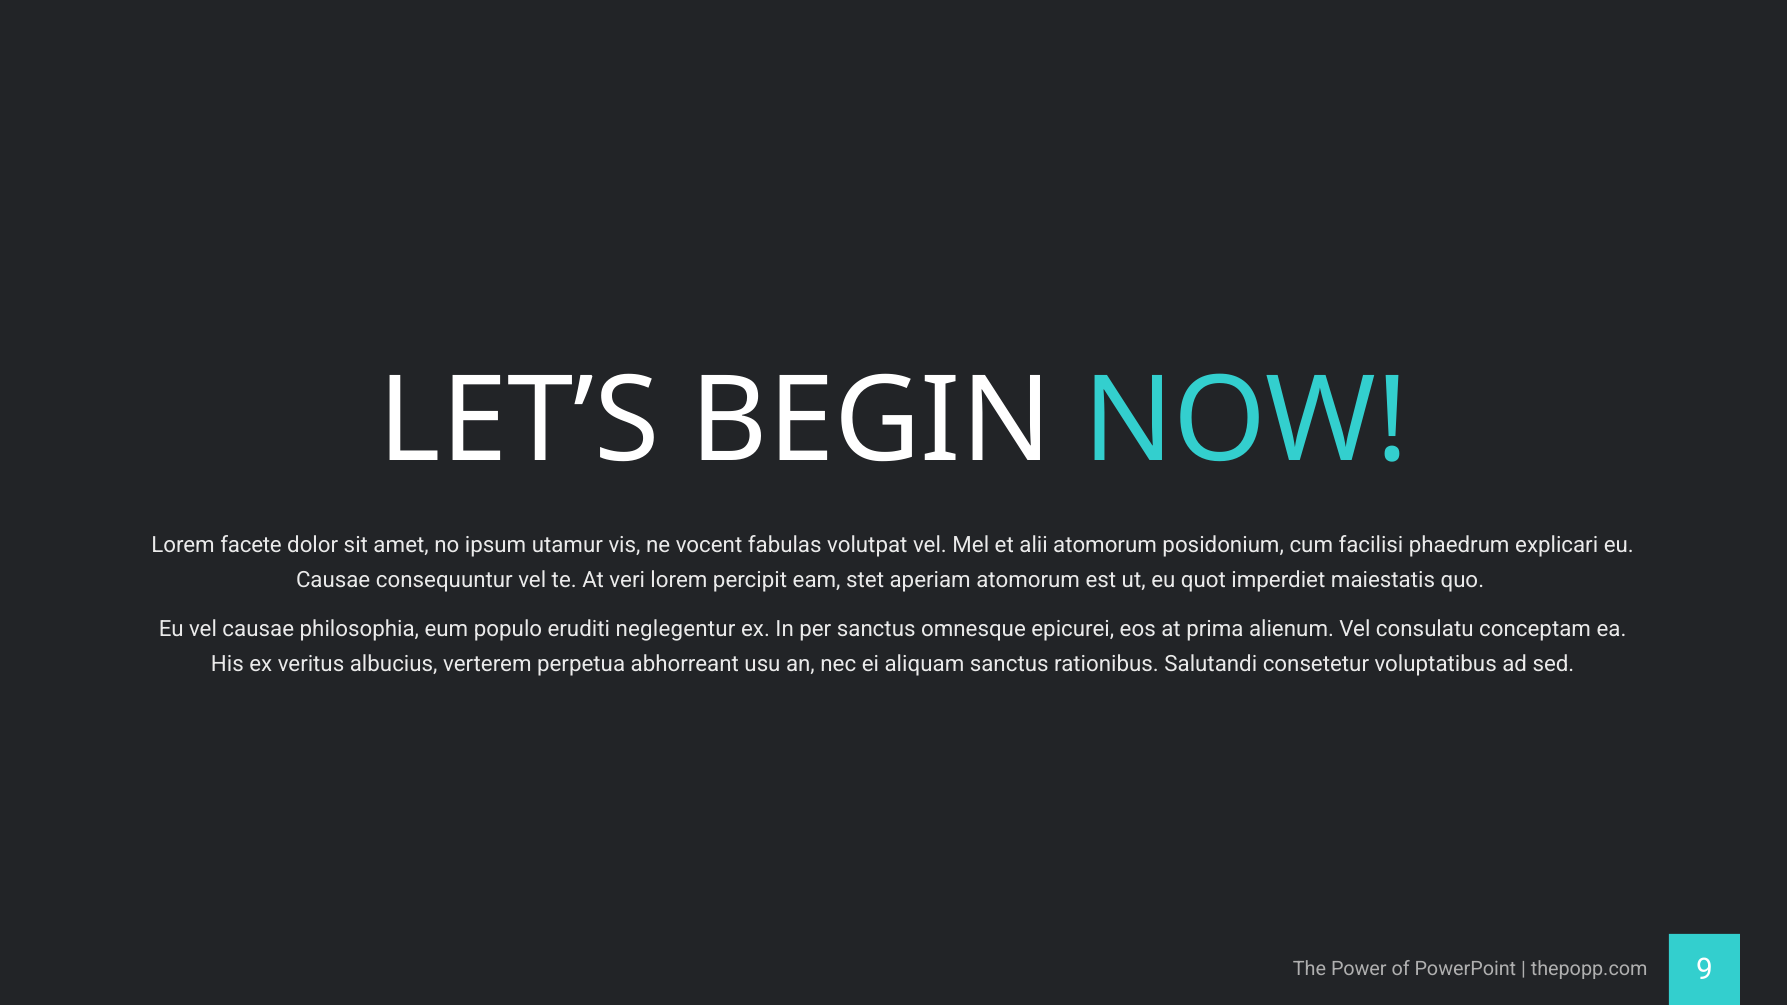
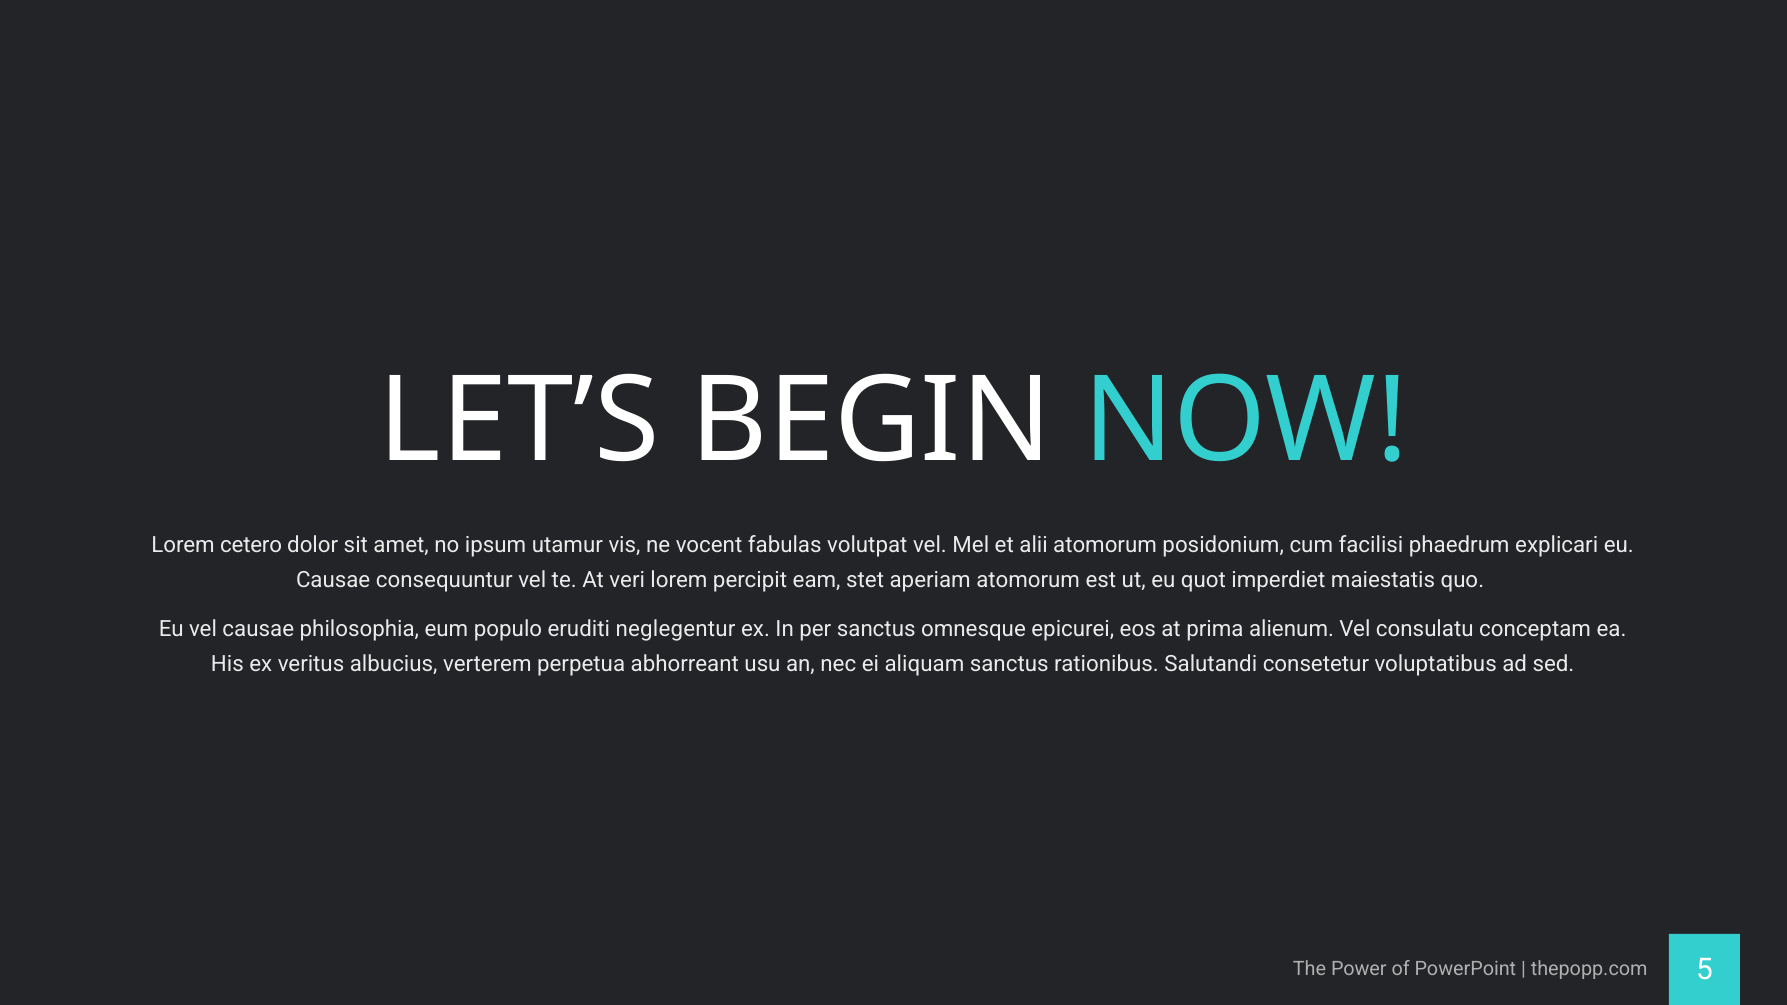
facete: facete -> cetero (251, 545)
9: 9 -> 5 (1704, 970)
